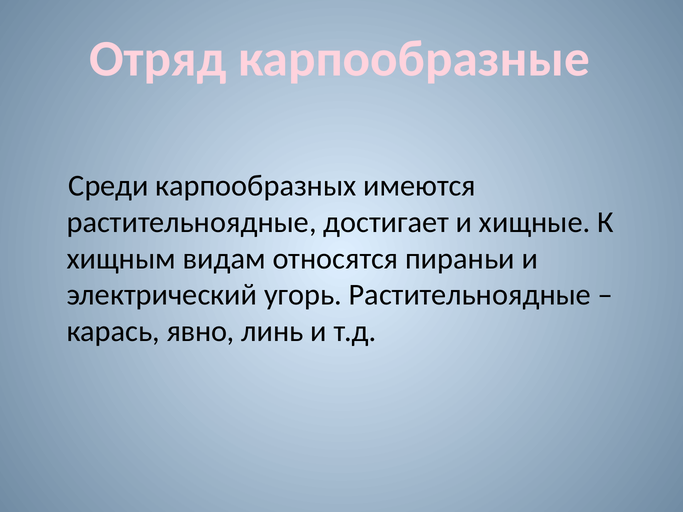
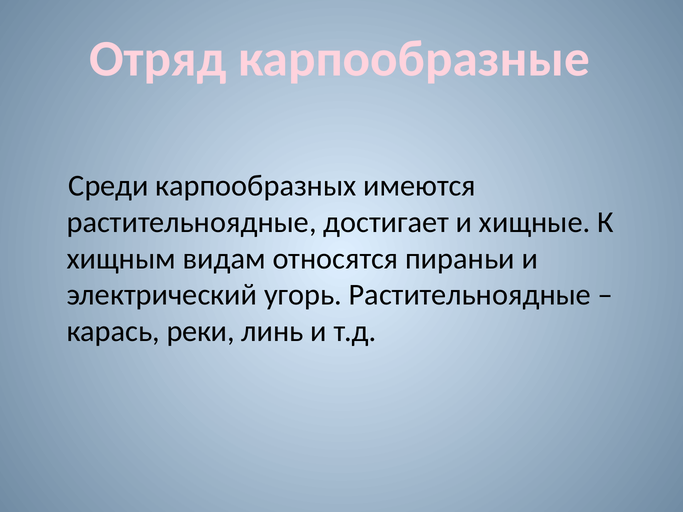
явно: явно -> реки (201, 332)
